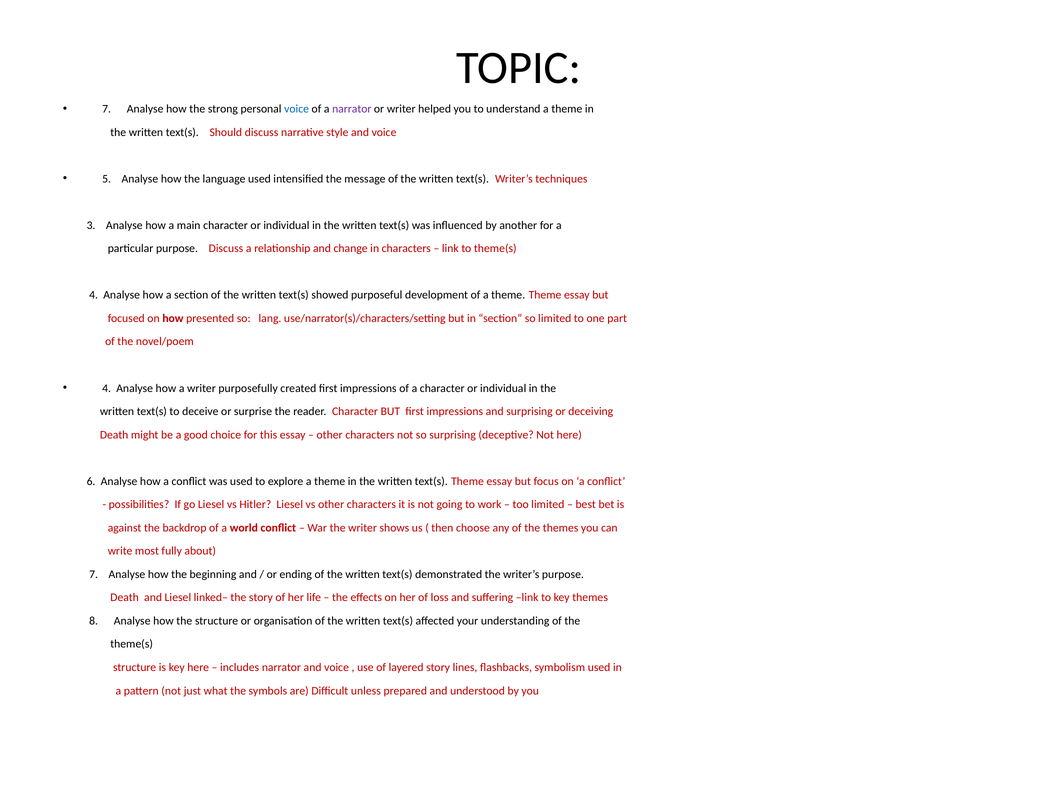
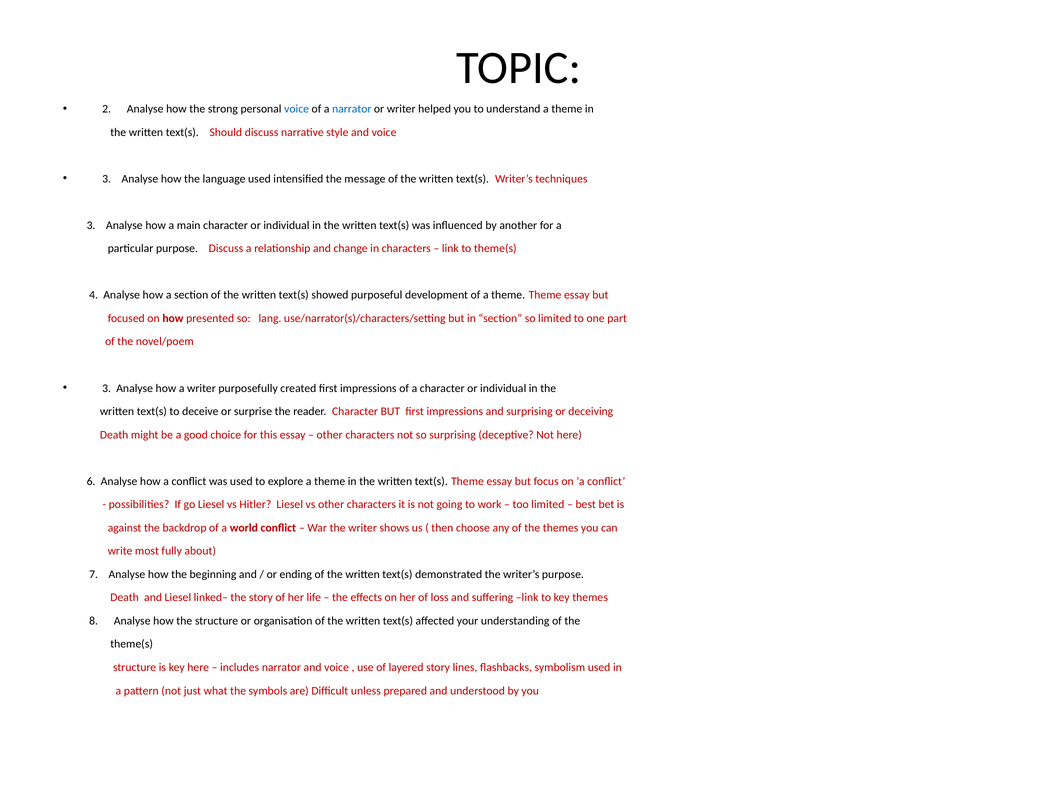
7: 7 -> 2 (107, 109)
narrator colour: purple -> blue (352, 109)
5: 5 -> 3 (107, 179)
4: 4 -> 3 (107, 388)
